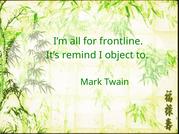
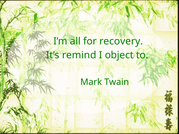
frontline: frontline -> recovery (121, 41)
